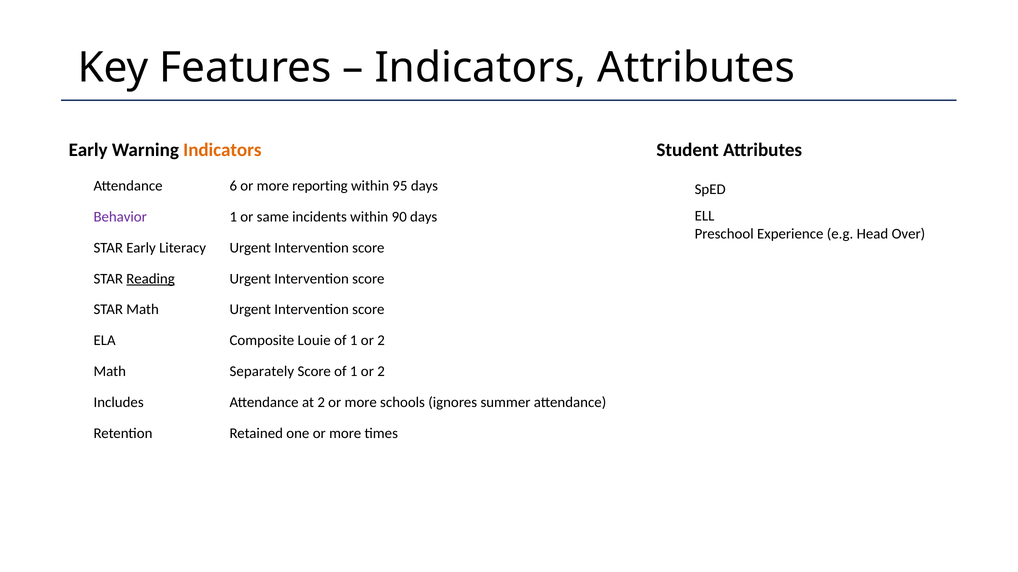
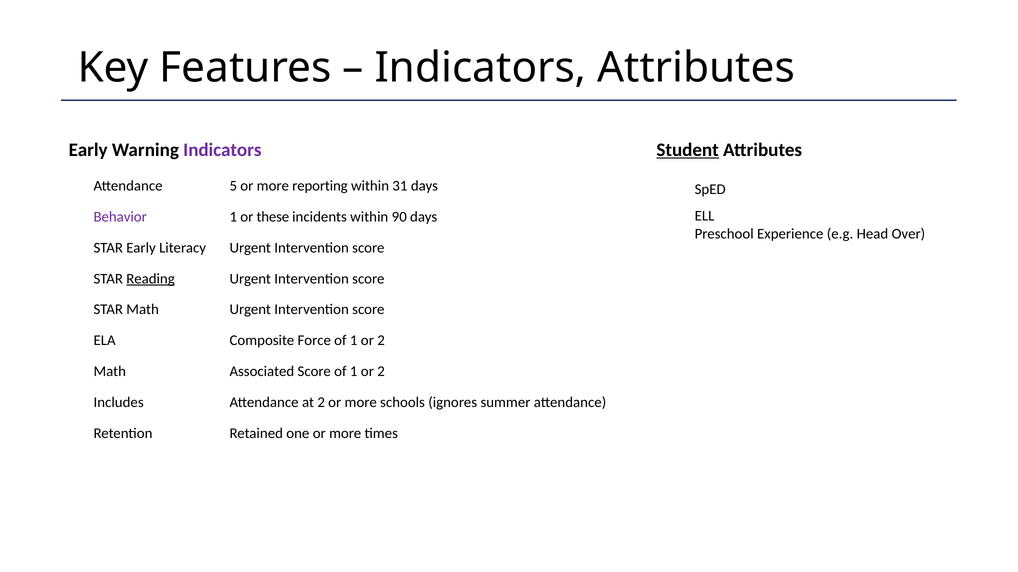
Indicators colour: orange -> purple (222, 150)
Student underline: none -> present (688, 150)
6: 6 -> 5 (233, 186)
95: 95 -> 31 (400, 186)
same: same -> these (273, 217)
Louie: Louie -> Force (314, 341)
Separately: Separately -> Associated (262, 372)
